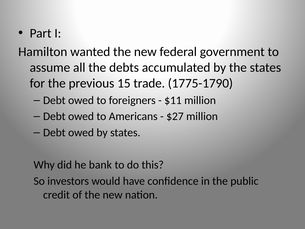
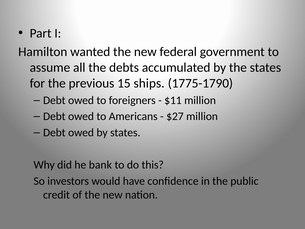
trade: trade -> ships (149, 83)
